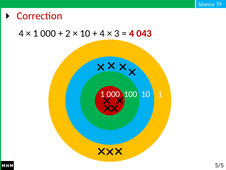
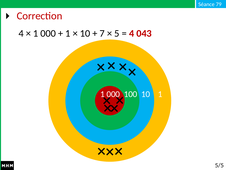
2: 2 -> 1 (68, 33)
4: 4 -> 7 (102, 33)
3: 3 -> 5 (117, 33)
